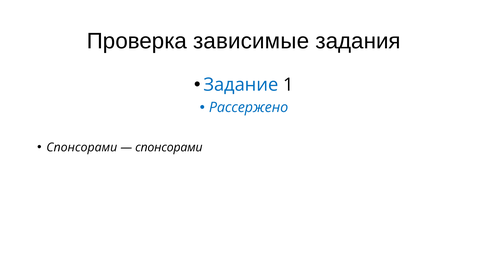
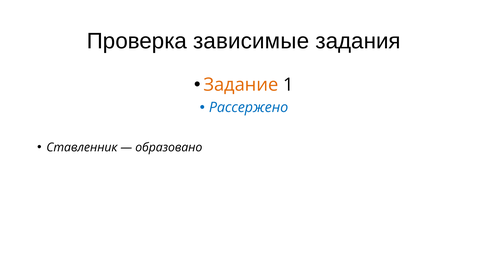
Задание colour: blue -> orange (241, 85)
Спонсорами: Спонсорами -> Ставленник (82, 147)
спонсорами: спонсорами -> образовано (169, 147)
